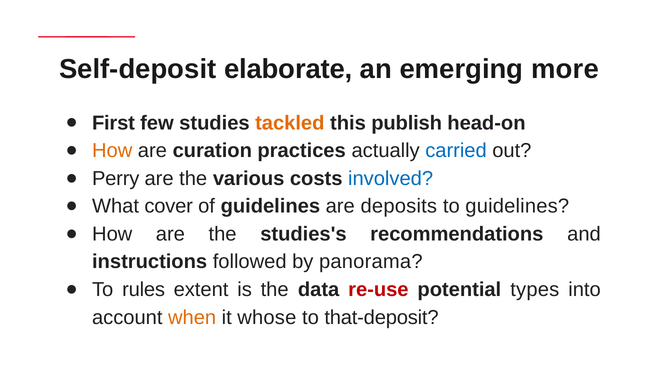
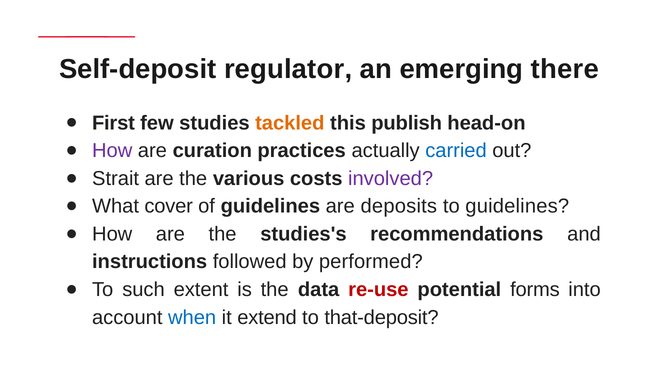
elaborate: elaborate -> regulator (288, 69)
more: more -> there (565, 69)
How colour: orange -> purple (112, 151)
Perry: Perry -> Strait (116, 179)
involved colour: blue -> purple (391, 179)
panorama: panorama -> performed (371, 262)
rules: rules -> such (144, 290)
types: types -> forms (535, 290)
when colour: orange -> blue (192, 318)
whose: whose -> extend (267, 318)
